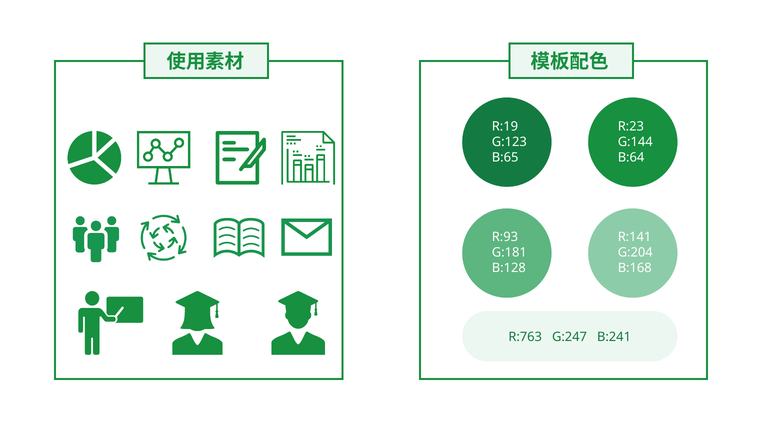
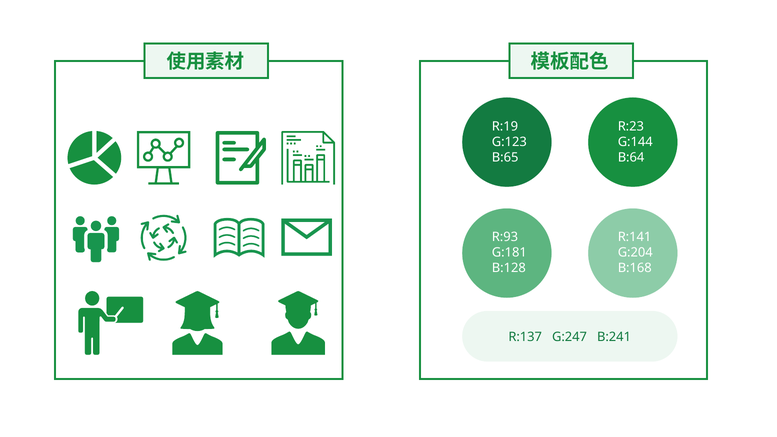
R:763: R:763 -> R:137 (525, 337)
